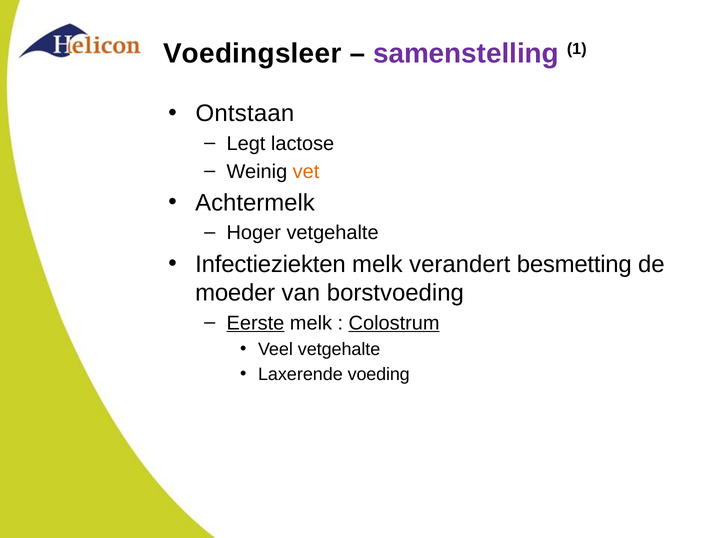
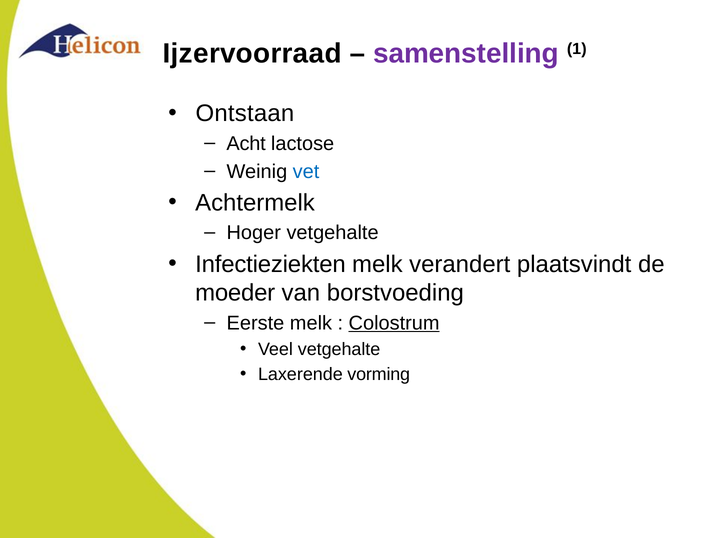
Voedingsleer: Voedingsleer -> Ijzervoorraad (252, 53)
Legt: Legt -> Acht (246, 144)
vet colour: orange -> blue (306, 172)
besmetting: besmetting -> plaatsvindt (574, 264)
Eerste underline: present -> none (255, 323)
voeding: voeding -> vorming (379, 375)
